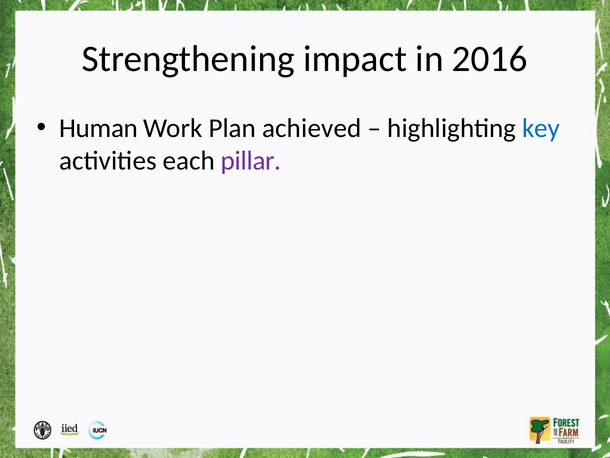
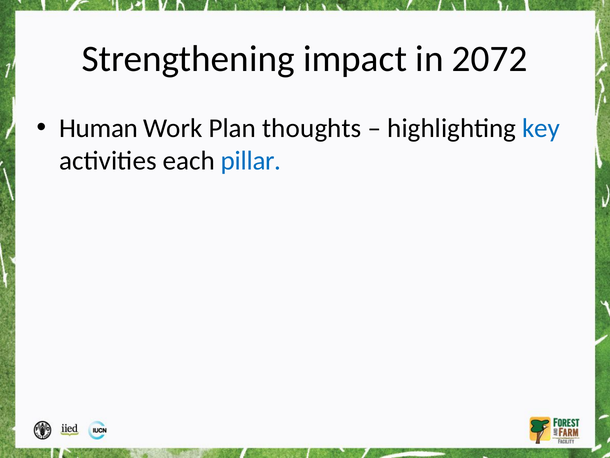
2016: 2016 -> 2072 (490, 59)
achieved: achieved -> thoughts (312, 128)
pillar colour: purple -> blue (251, 161)
